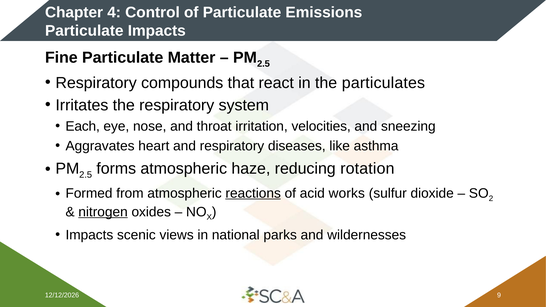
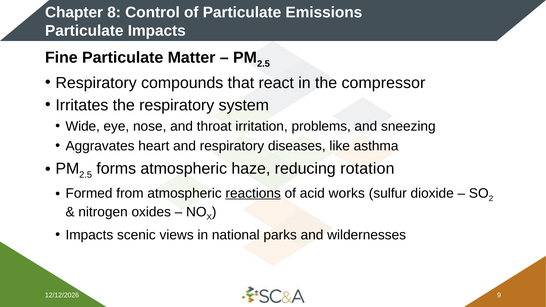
4: 4 -> 8 (114, 12)
particulates: particulates -> compressor (383, 83)
Each: Each -> Wide (83, 126)
velocities: velocities -> problems (321, 126)
nitrogen underline: present -> none (103, 212)
